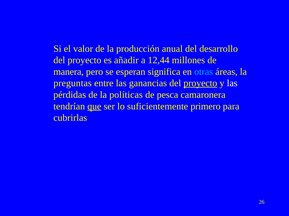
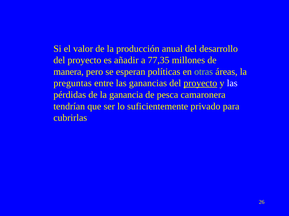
12,44: 12,44 -> 77,35 (159, 60)
significa: significa -> políticas (164, 72)
otras colour: light blue -> light green (204, 72)
políticas: políticas -> ganancia (126, 95)
que underline: present -> none (94, 107)
primero: primero -> privado (205, 107)
